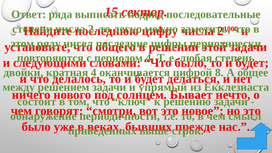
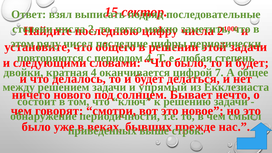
ряда: ряда -> взял (60, 14)
8: 8 -> 7 (219, 73)
